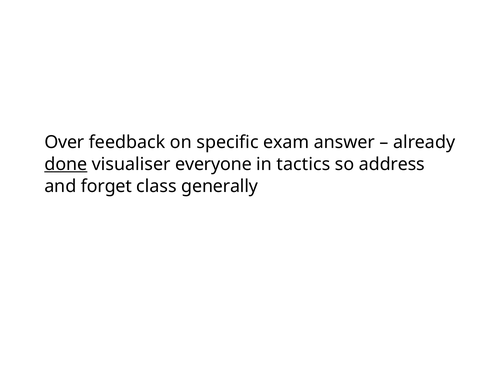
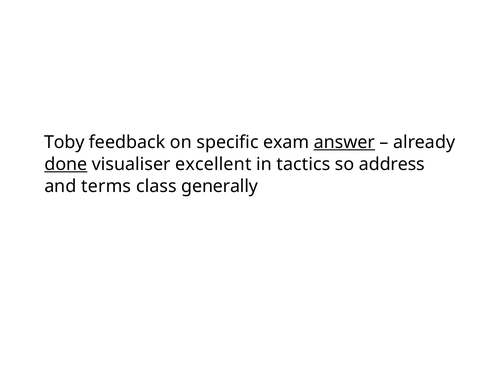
Over: Over -> Toby (64, 142)
answer underline: none -> present (344, 142)
everyone: everyone -> excellent (213, 164)
forget: forget -> terms (106, 186)
